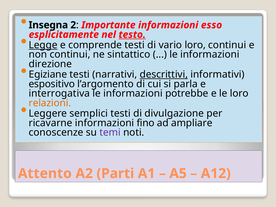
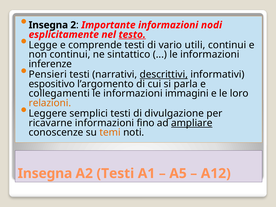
esso: esso -> nodi (212, 25)
Legge underline: present -> none (43, 45)
vario loro: loro -> utili (195, 45)
direzione: direzione -> inferenze (50, 64)
Egiziane: Egiziane -> Pensieri (48, 74)
interrogativa: interrogativa -> collegamenti (59, 93)
potrebbe: potrebbe -> immagini (187, 93)
ampliare underline: none -> present (192, 123)
temi colour: purple -> orange (110, 133)
Attento: Attento -> Insegna (45, 173)
A2 Parti: Parti -> Testi (115, 173)
